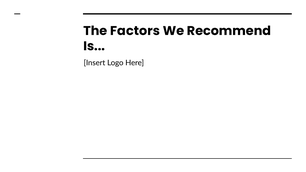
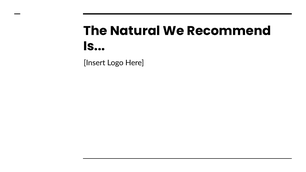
Factors: Factors -> Natural (135, 31)
